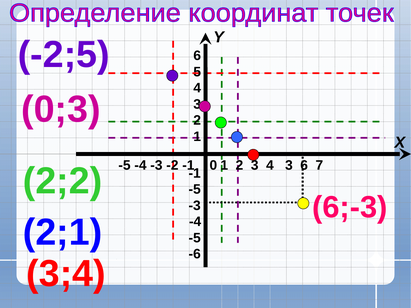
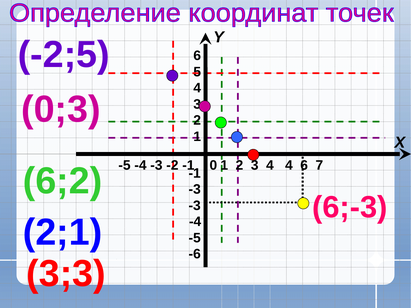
4 3: 3 -> 4 (289, 165)
2;2: 2;2 -> 6;2 (63, 181)
-5: -5 -> -3 (195, 190)
3;4: 3;4 -> 3;3 (66, 274)
